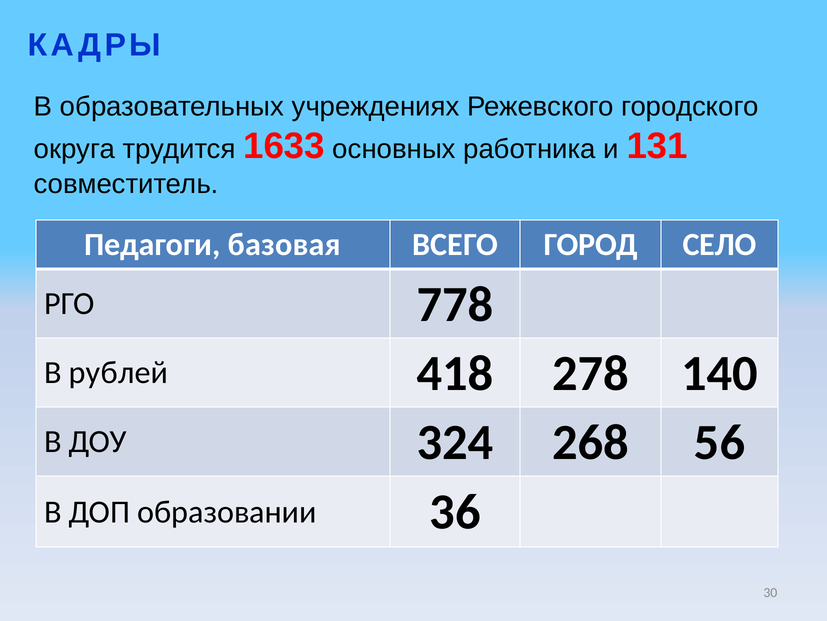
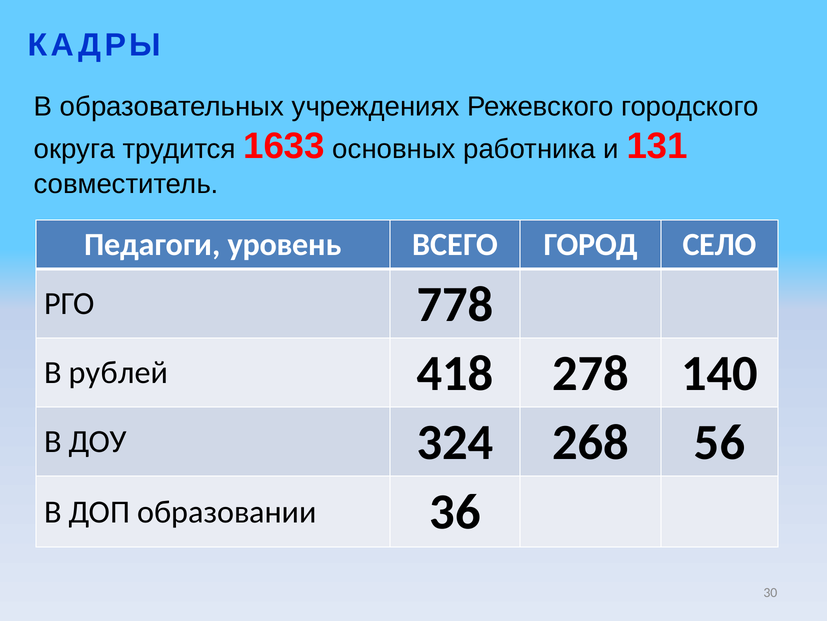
базовая: базовая -> уровень (285, 244)
